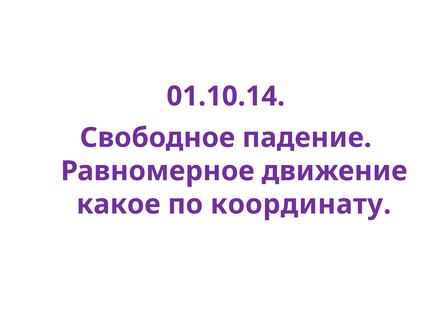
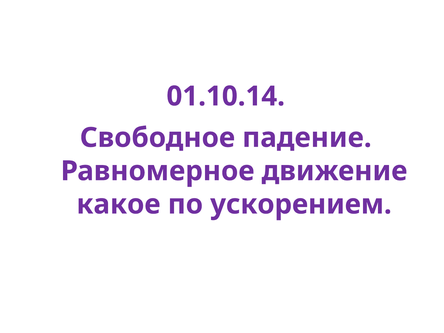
координату: координату -> ускорением (301, 204)
